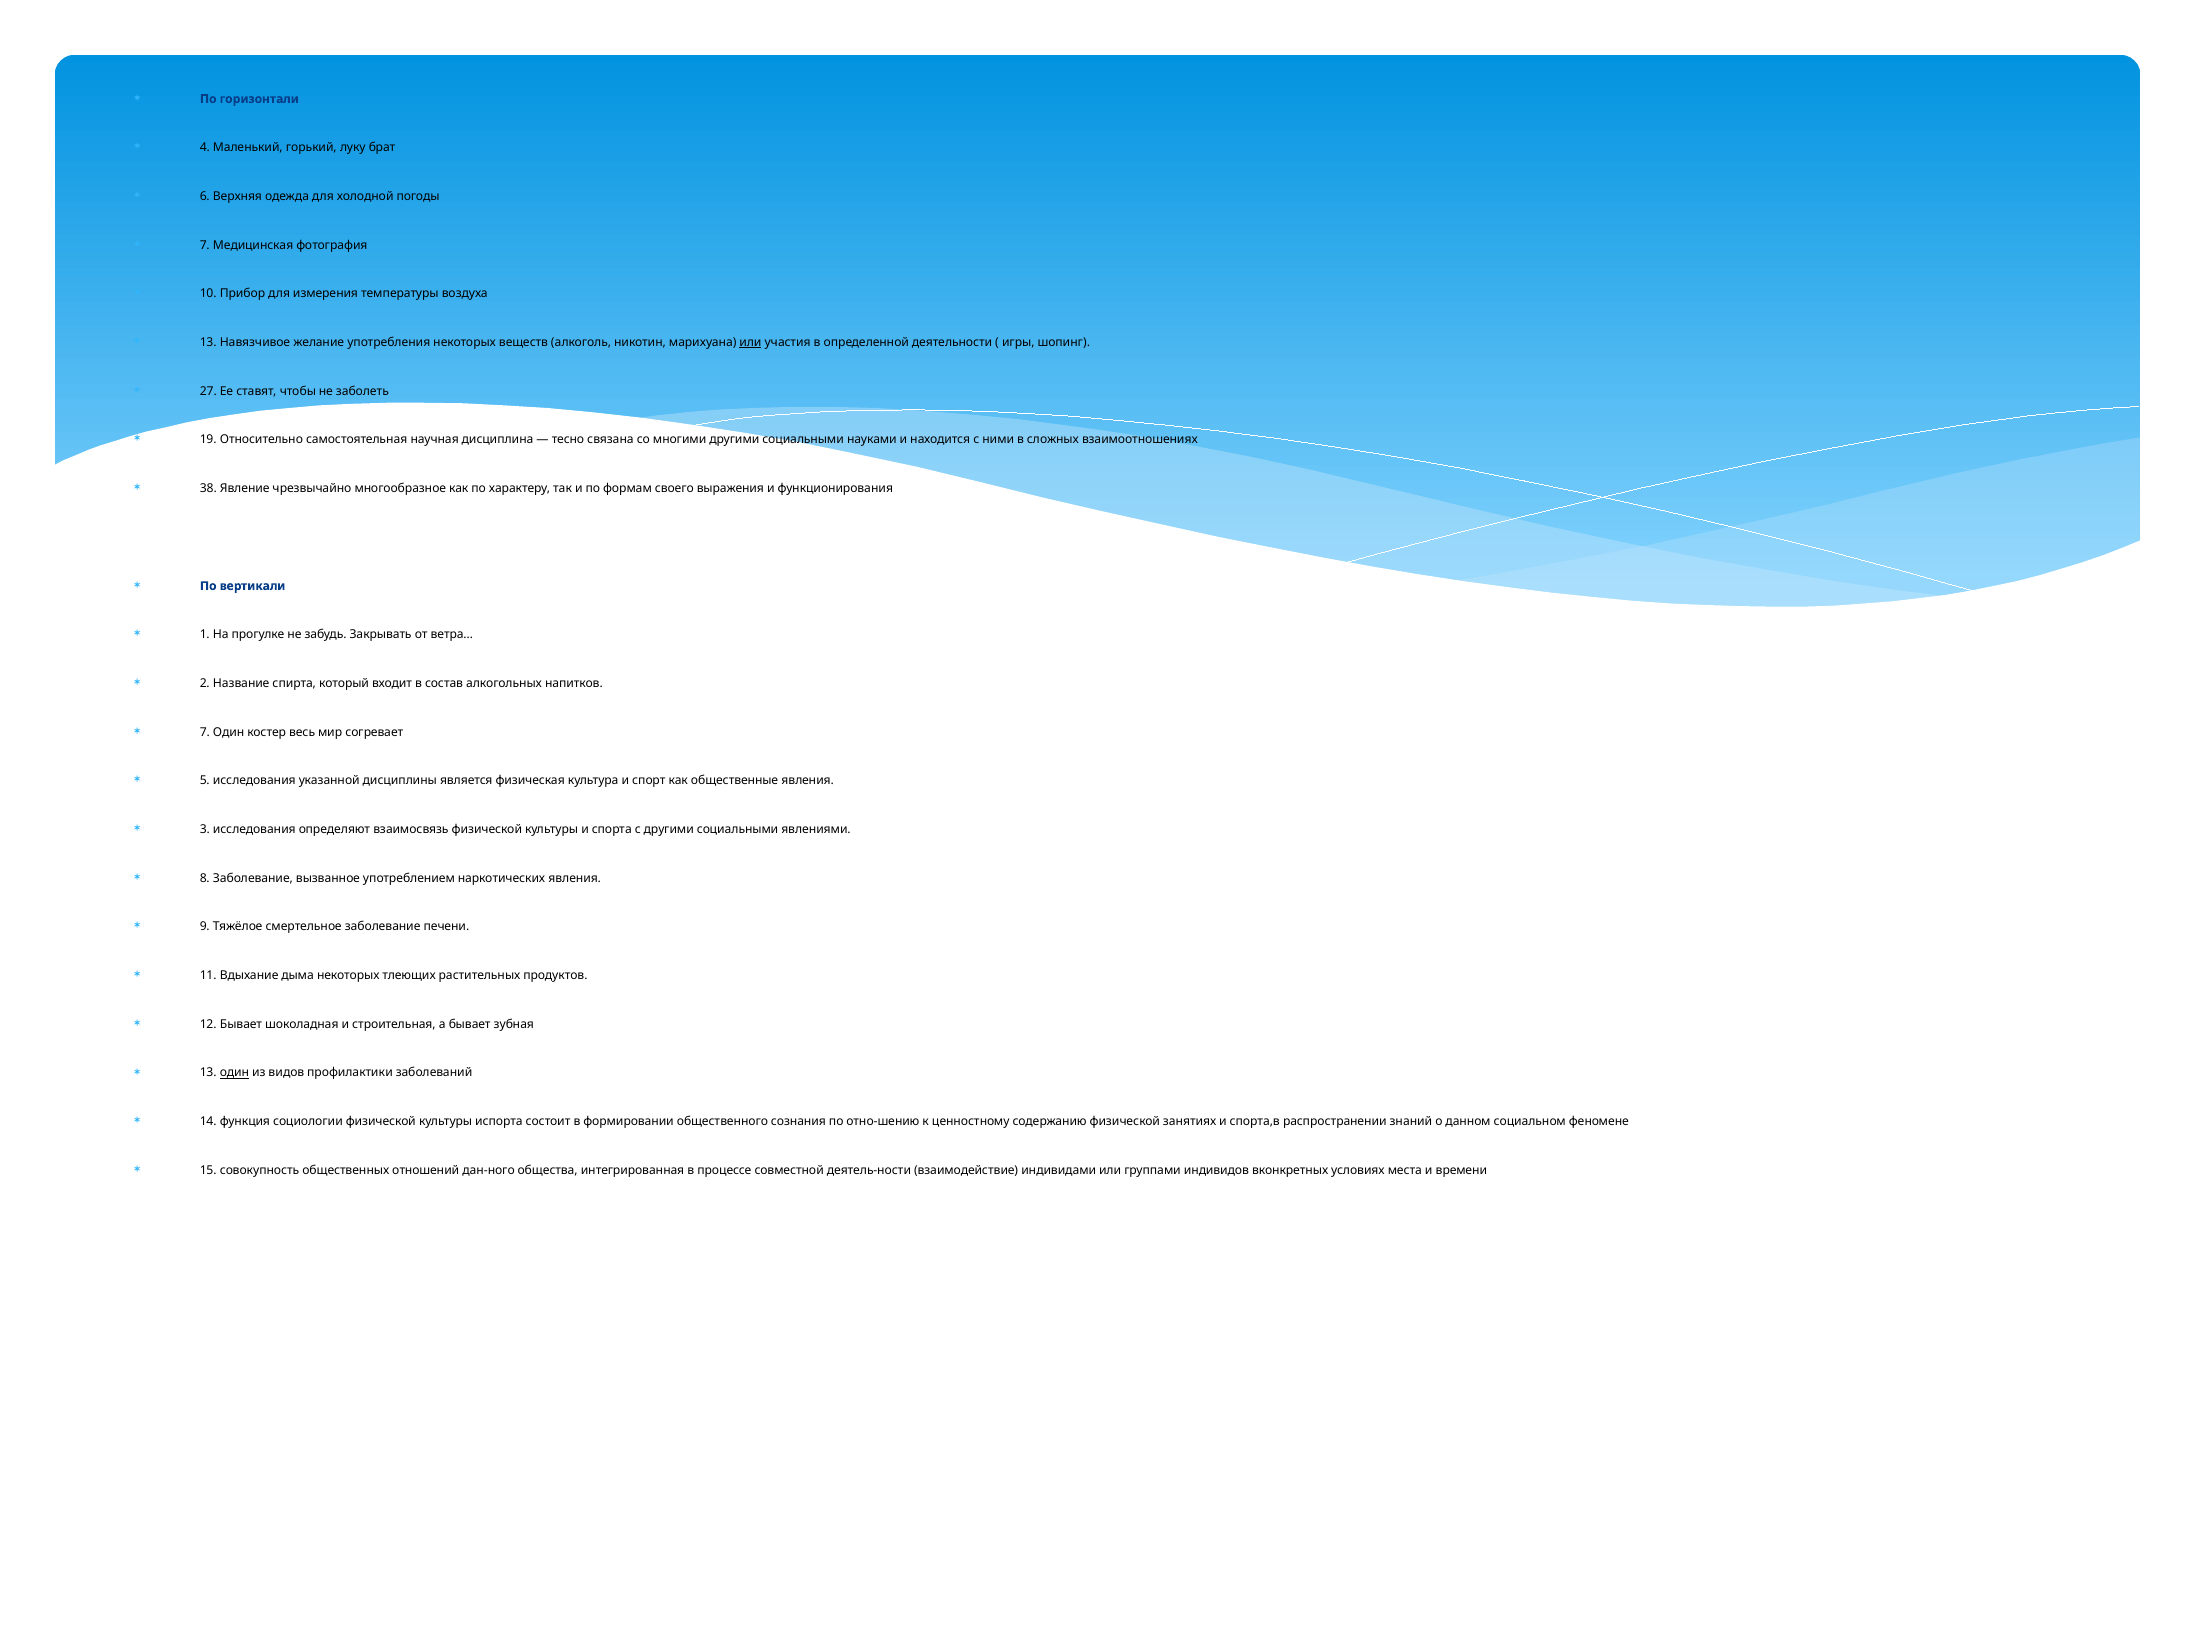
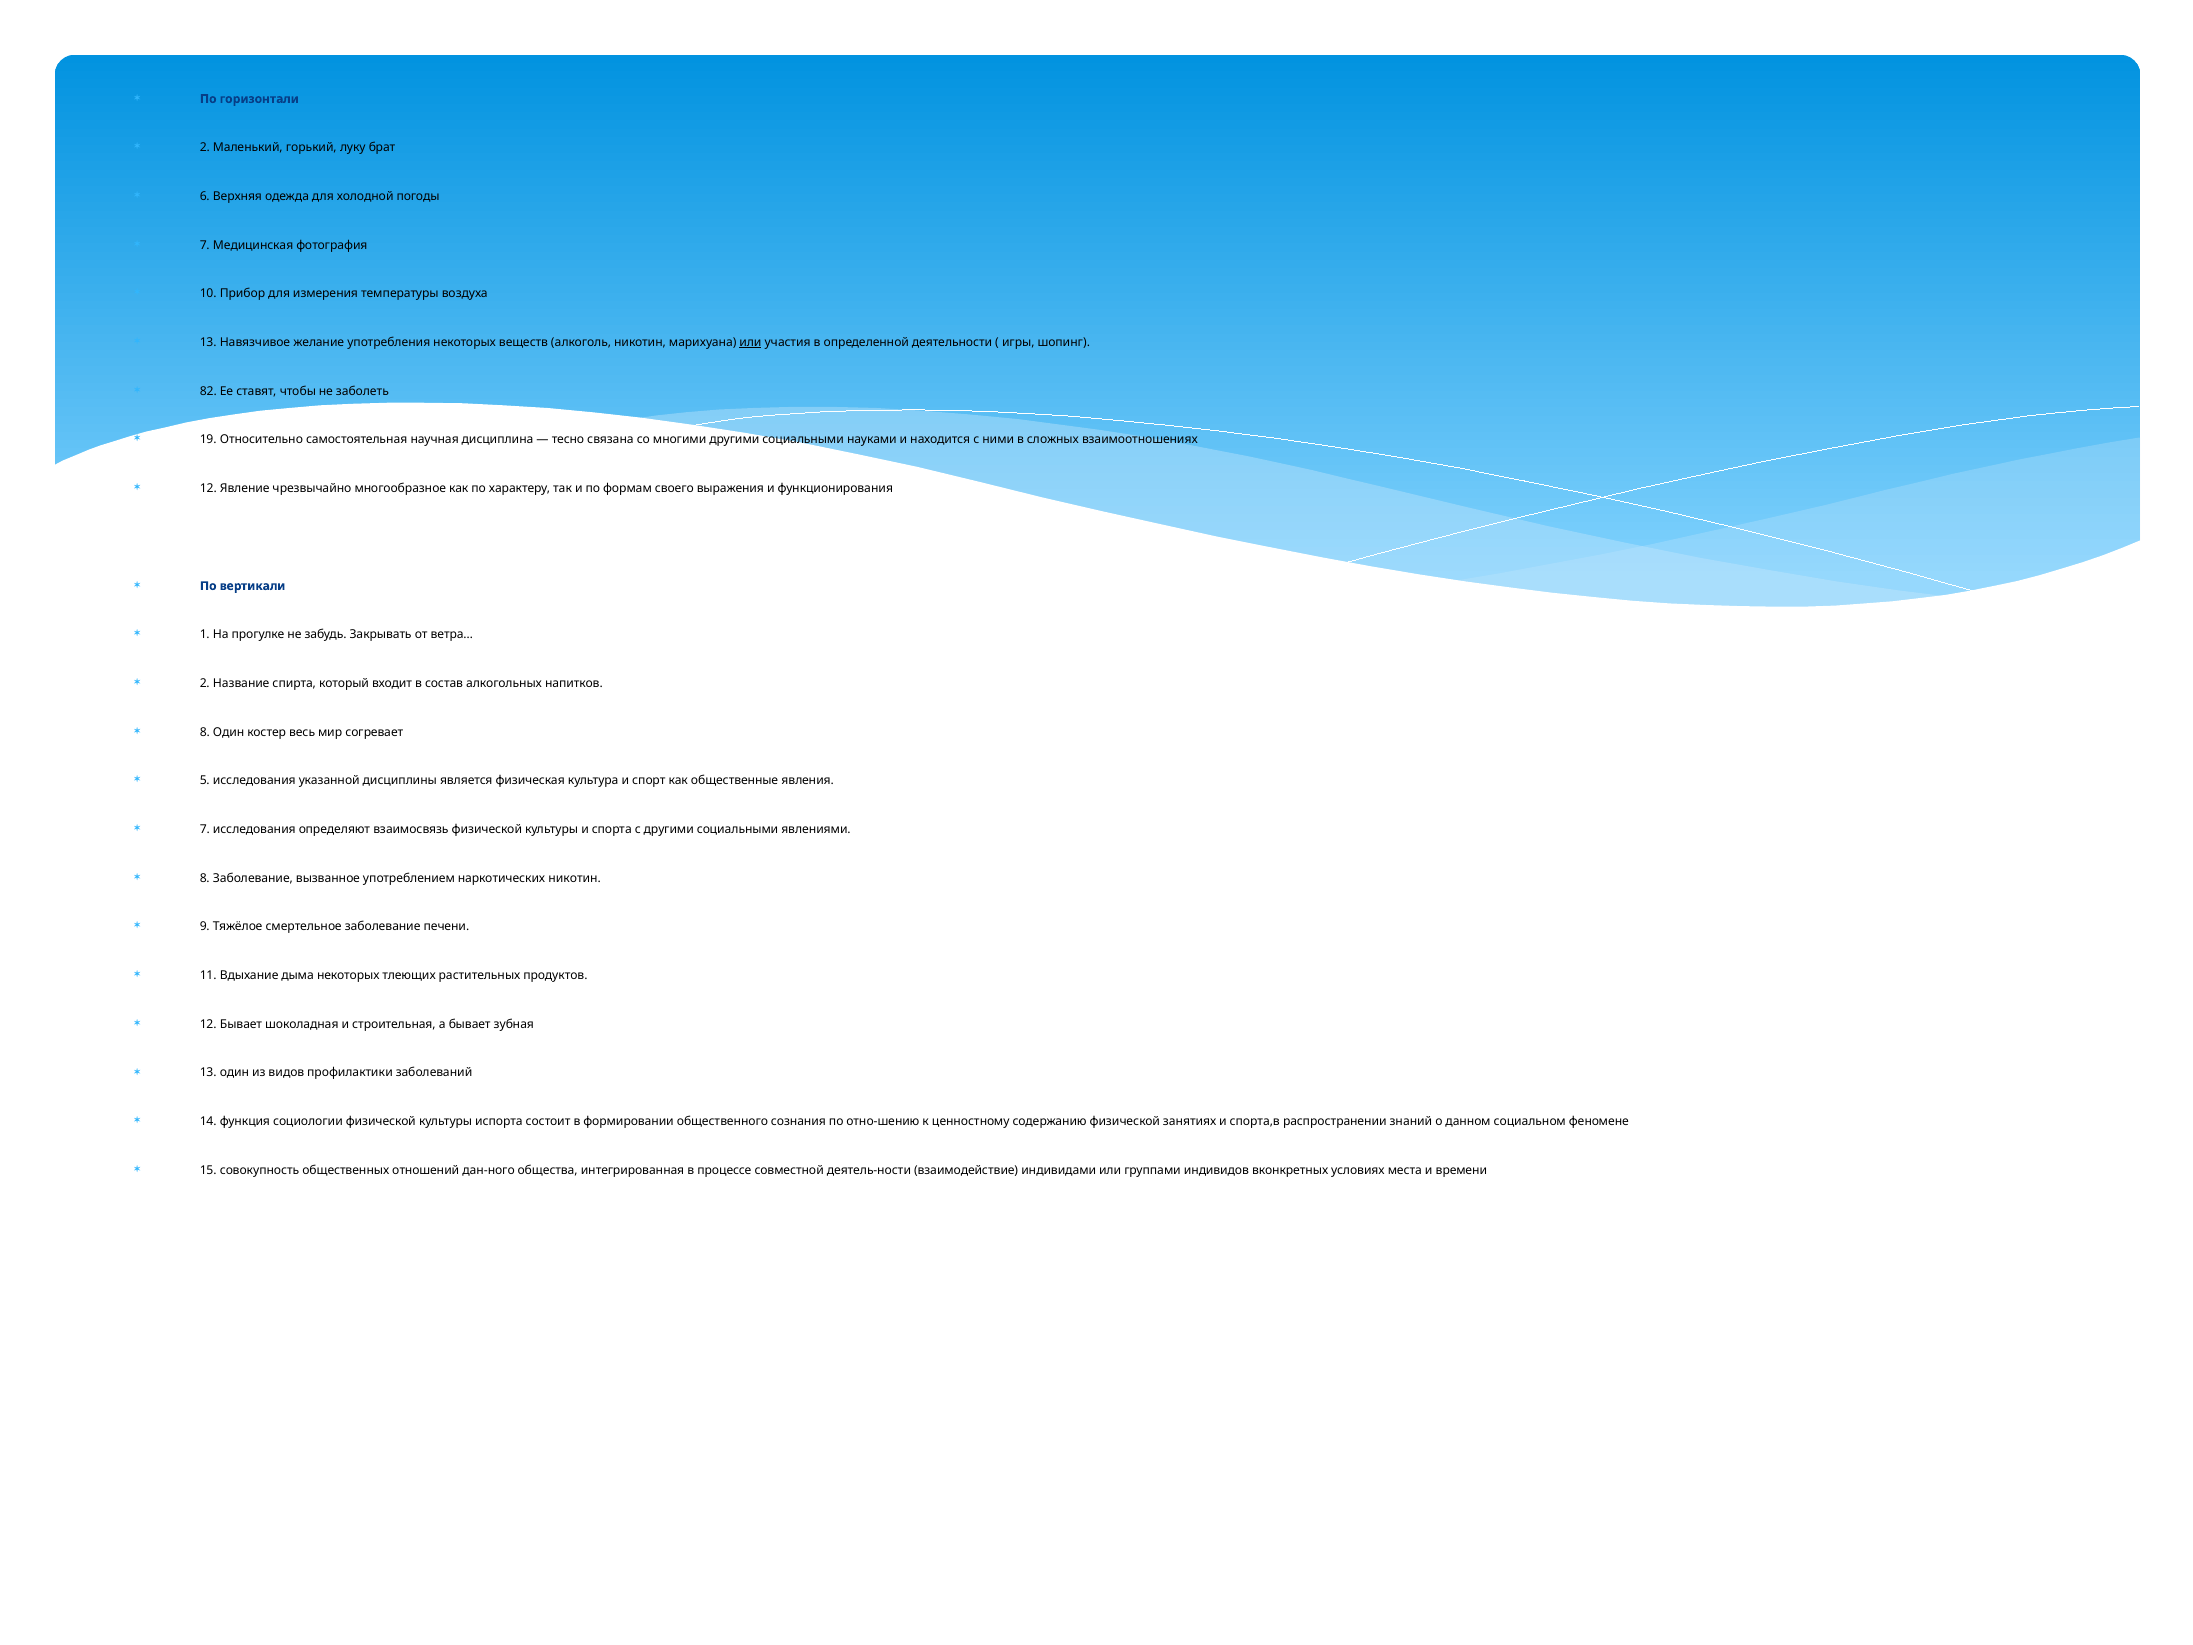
4: 4 -> 2 (205, 148)
27: 27 -> 82 (208, 391)
38: 38 -> 12 (208, 488)
7: 7 -> 8 (205, 732)
3: 3 -> 7 (205, 829)
наркотических явления: явления -> никотин (575, 878)
один underline: present -> none (235, 1073)
